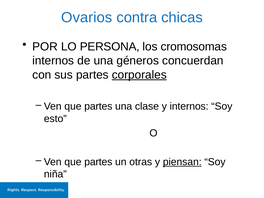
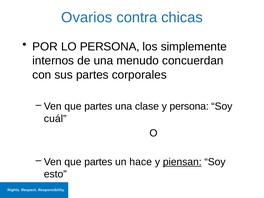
cromosomas: cromosomas -> simplemente (194, 47)
géneros: géneros -> menudo (138, 61)
corporales underline: present -> none (139, 75)
y internos: internos -> persona (189, 106)
esto: esto -> cuál (55, 119)
otras: otras -> hace (141, 162)
niña: niña -> esto (55, 174)
